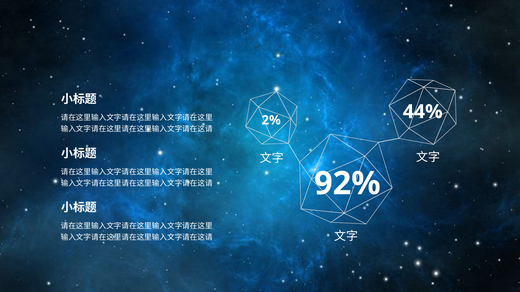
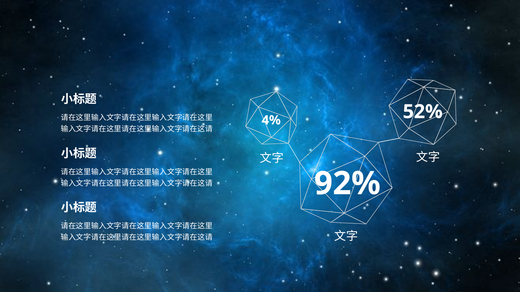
44%: 44% -> 52% (423, 112)
2%: 2% -> 4% (271, 120)
